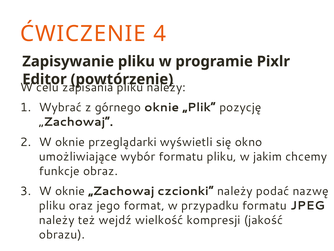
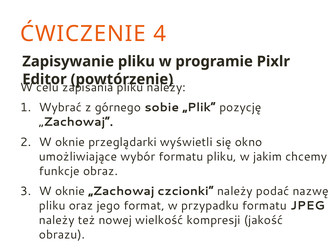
górnego oknie: oknie -> sobie (162, 107)
wejdź: wejdź -> nowej (115, 220)
